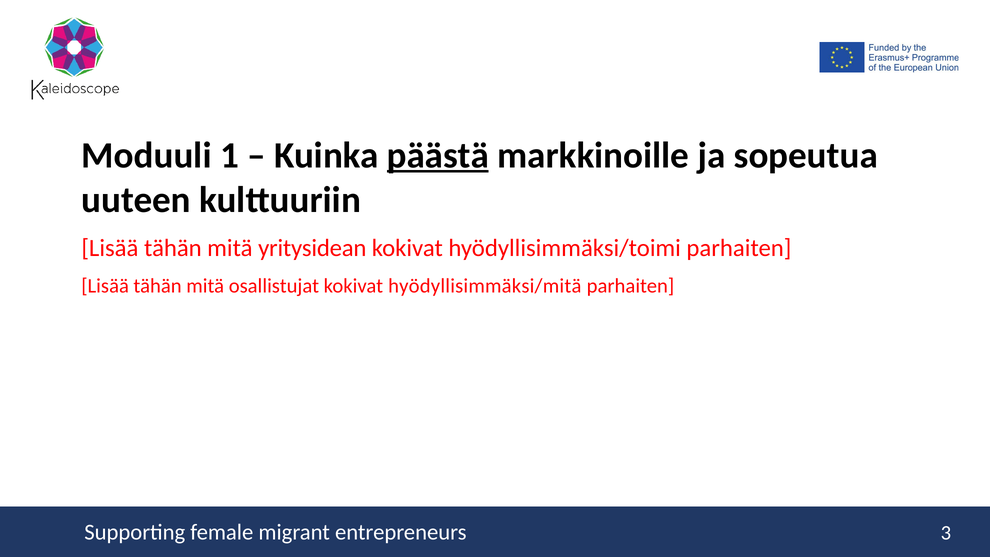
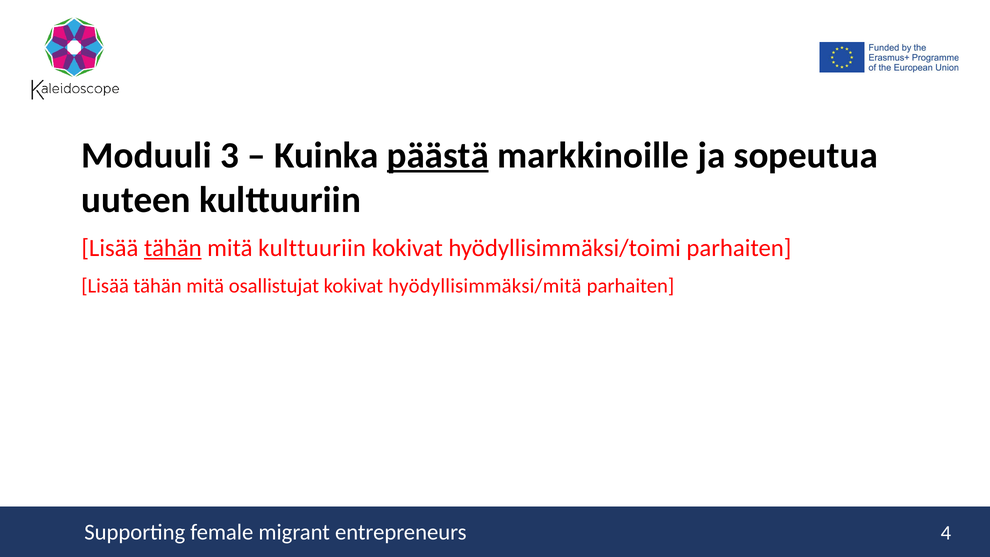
1: 1 -> 3 (229, 155)
tähän underline: none -> present (173, 248)
mitä yritysidean: yritysidean -> kulttuuriin (312, 248)
3: 3 -> 4 (946, 533)
